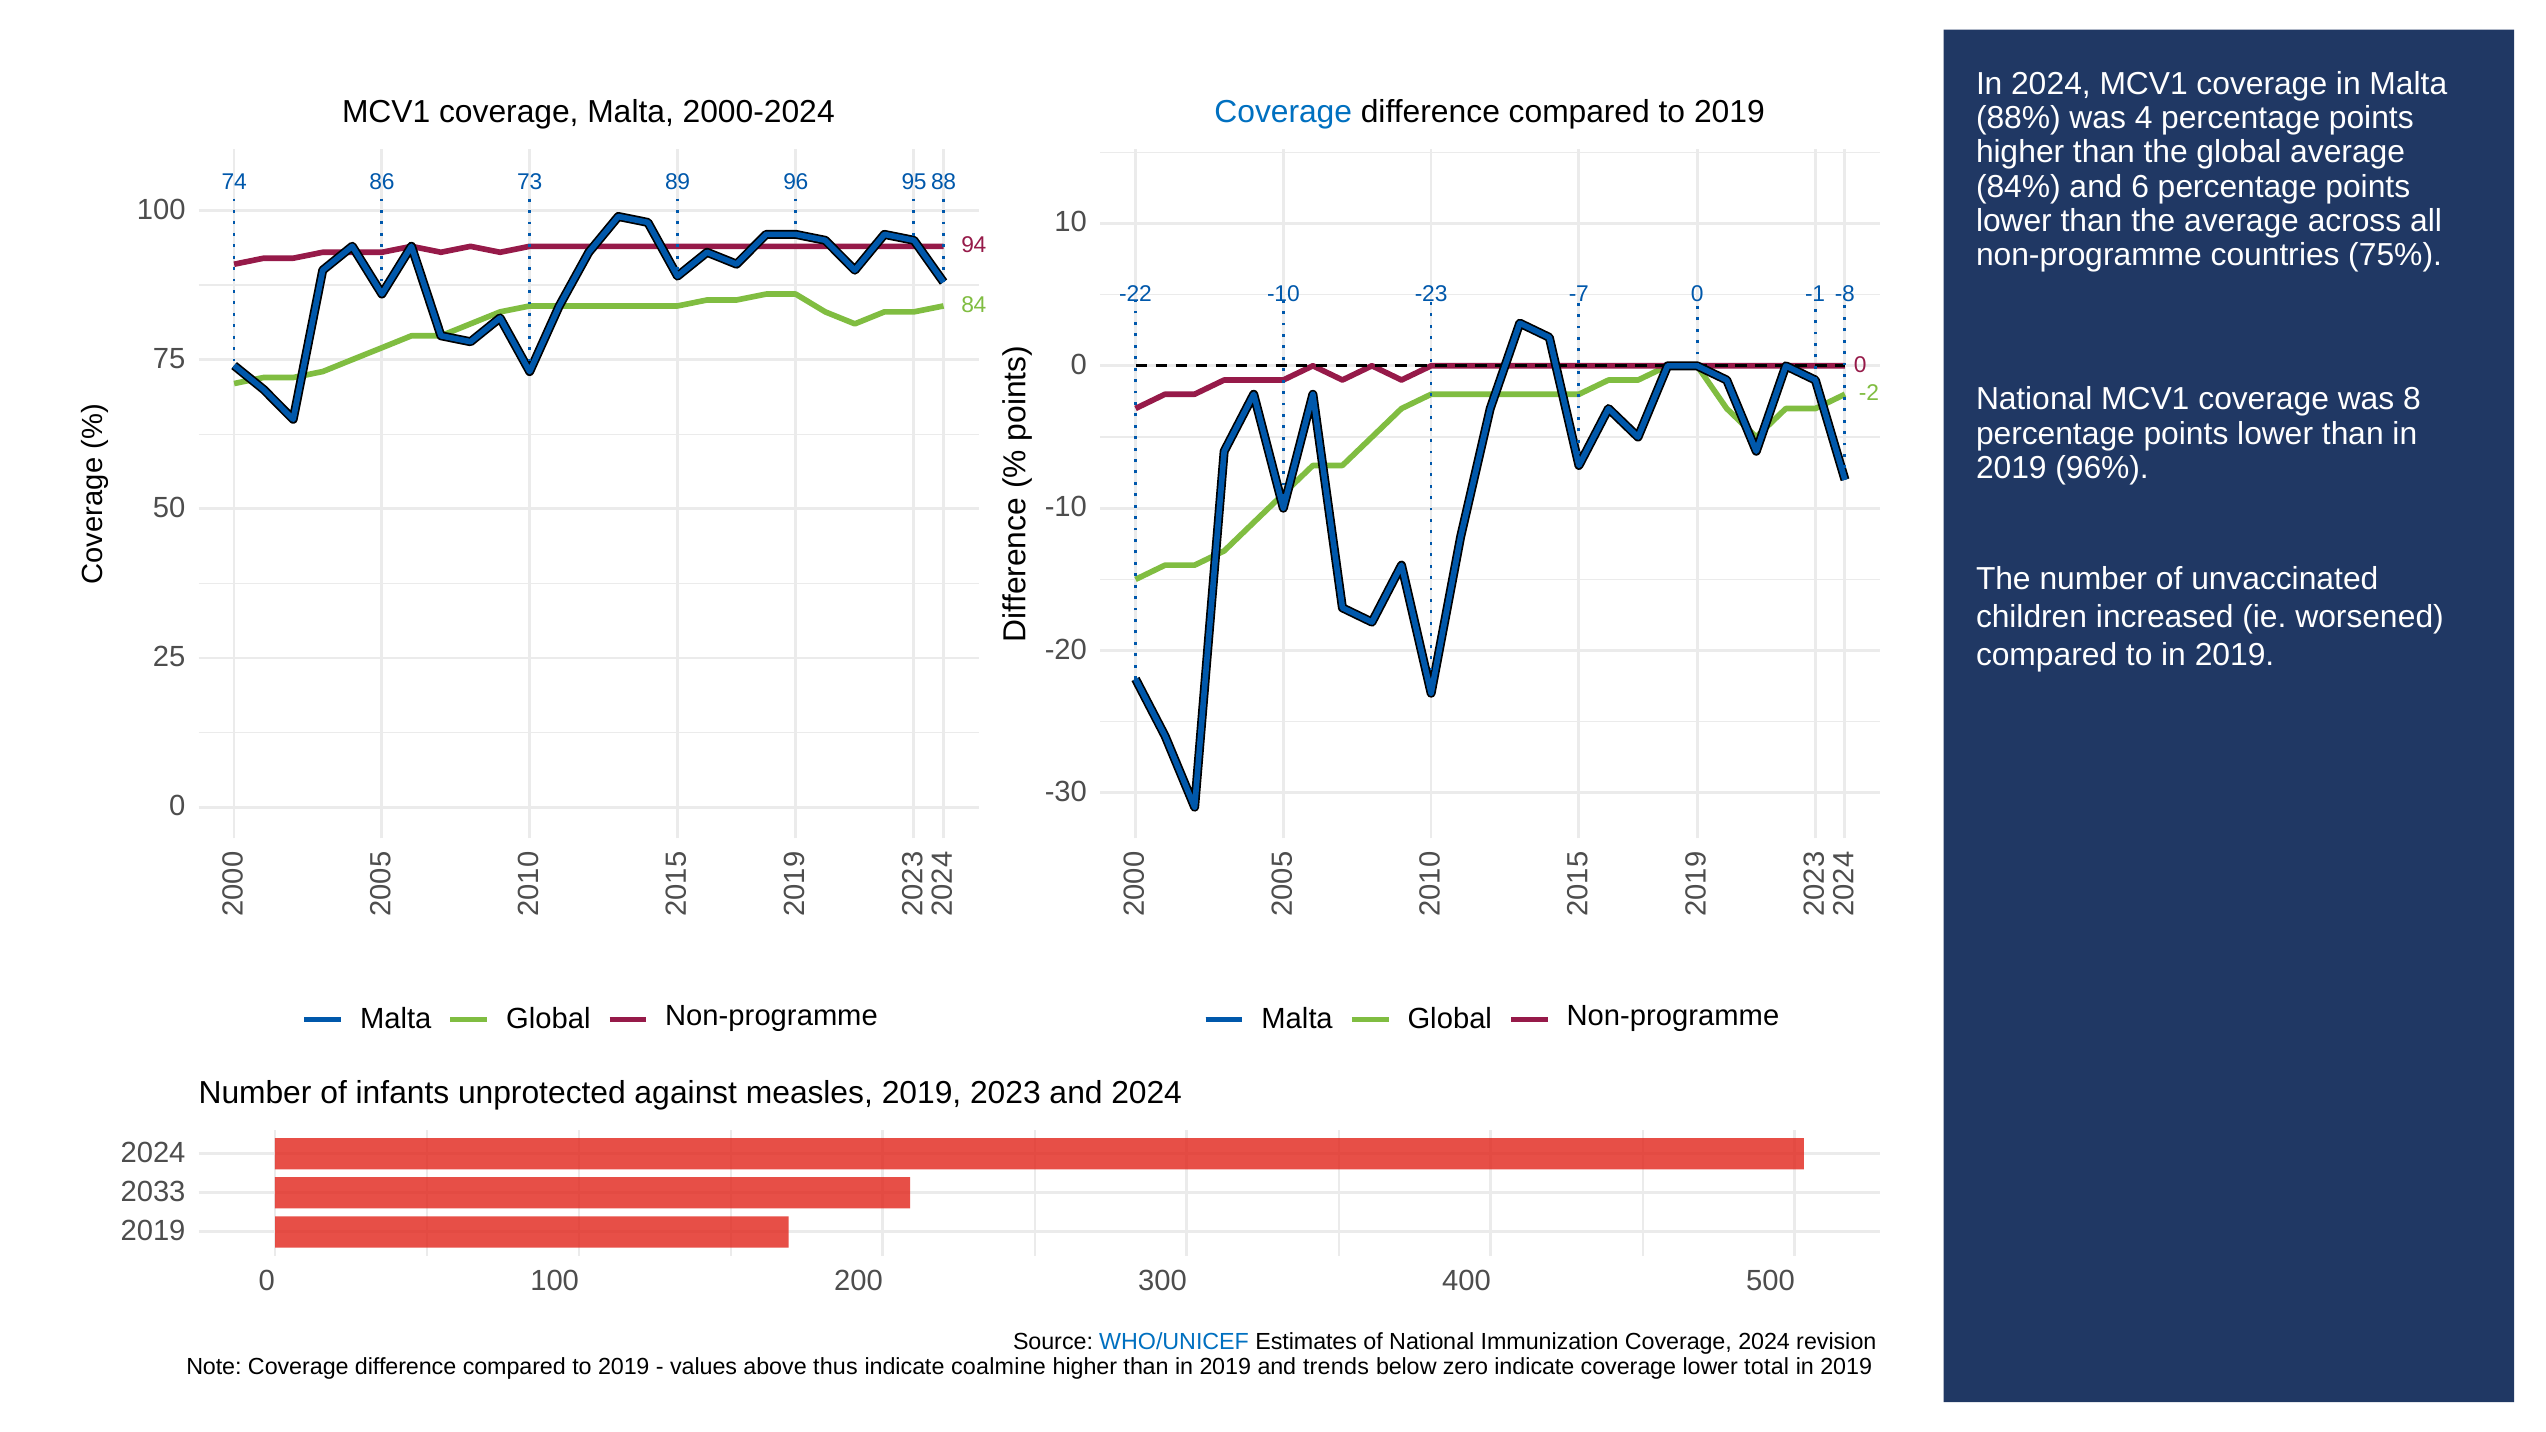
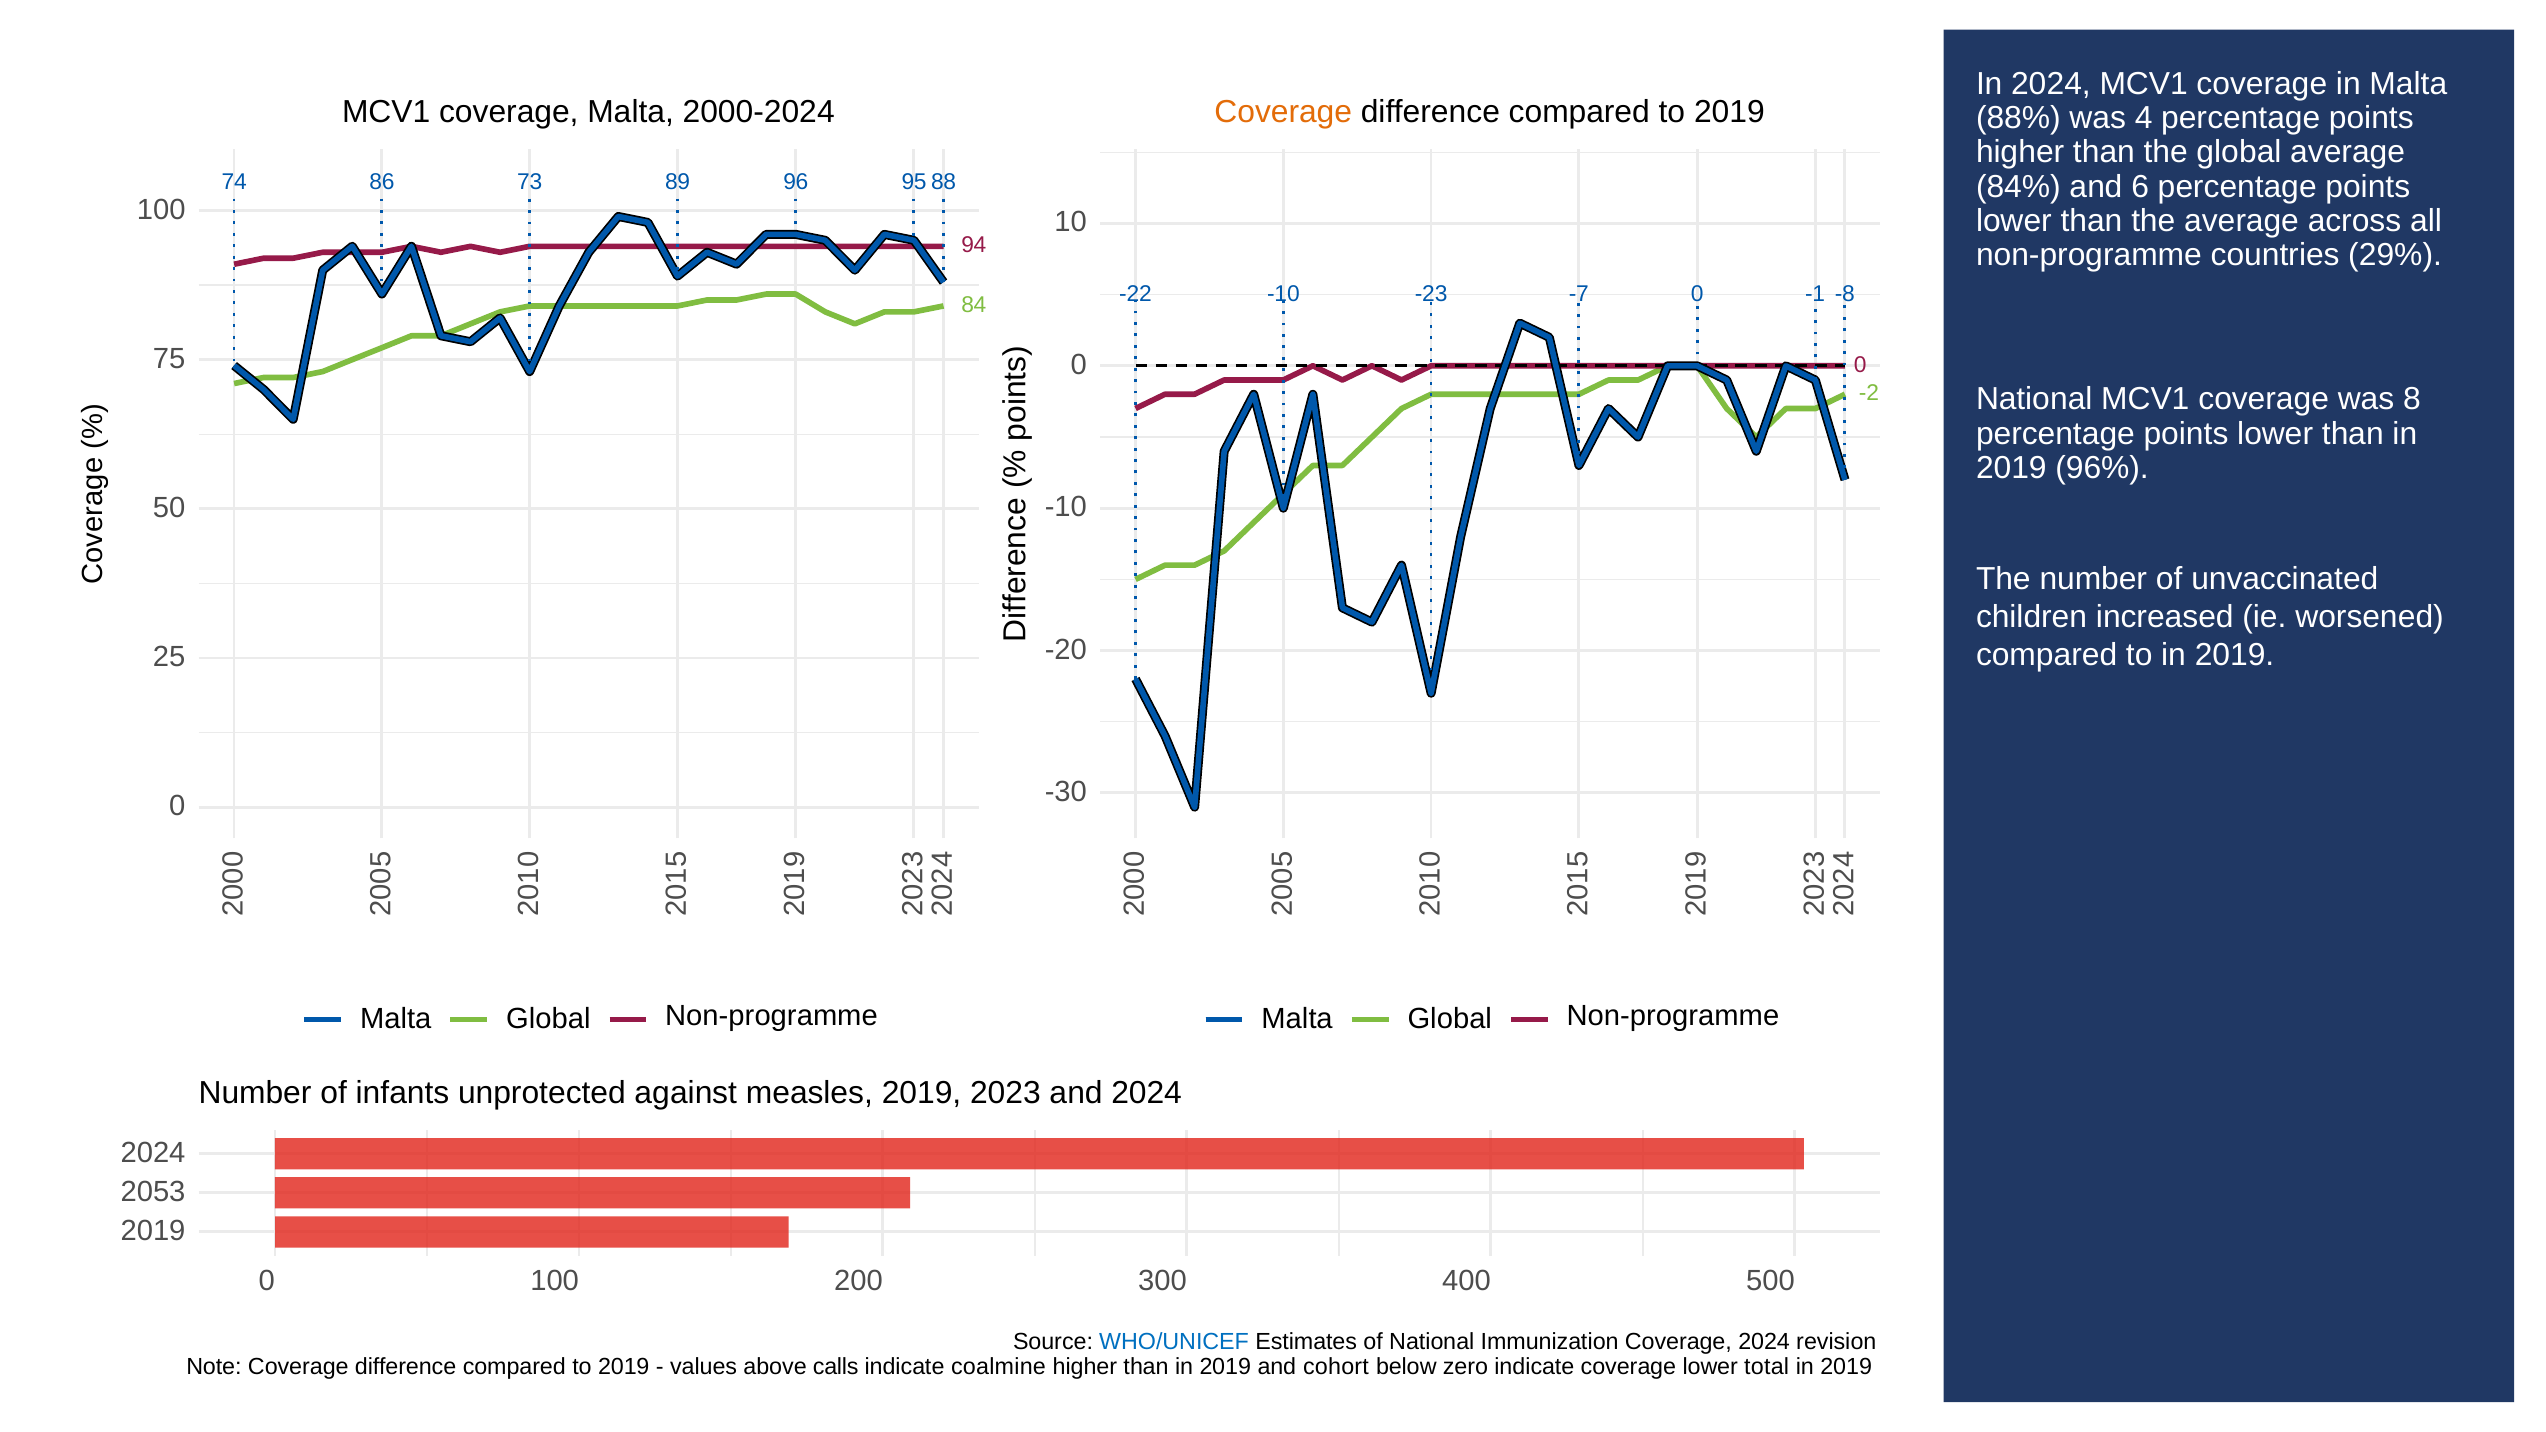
Coverage colour: blue -> orange (1283, 112)
75%: 75% -> 29% (2395, 255)
2033: 2033 -> 2053 (153, 1192)
thus: thus -> calls (836, 1367)
trends: trends -> cohort (1336, 1367)
